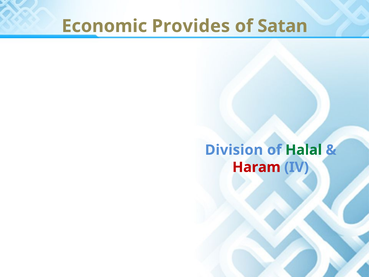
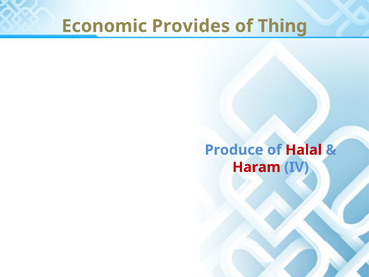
Satan: Satan -> Thing (283, 26)
Division: Division -> Produce (234, 150)
Halal colour: green -> red (304, 150)
